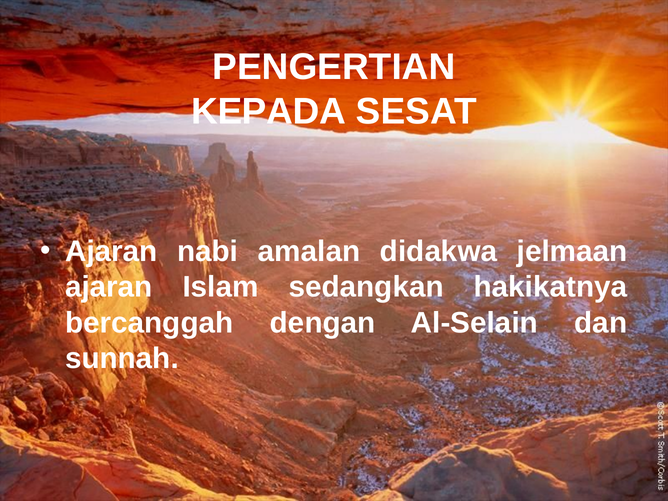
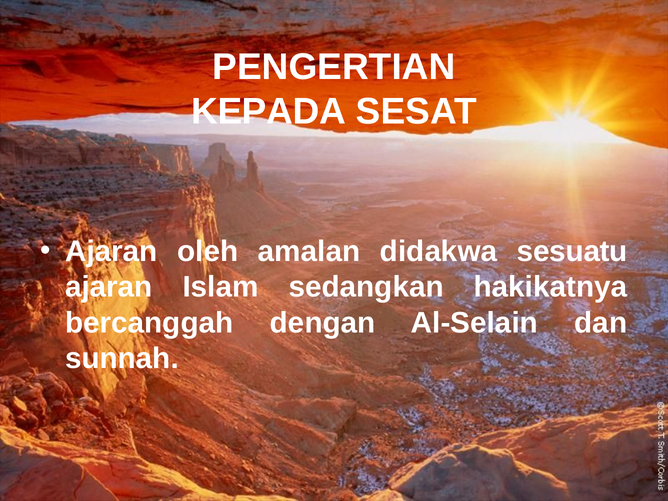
nabi: nabi -> oleh (208, 251)
jelmaan: jelmaan -> sesuatu (572, 251)
